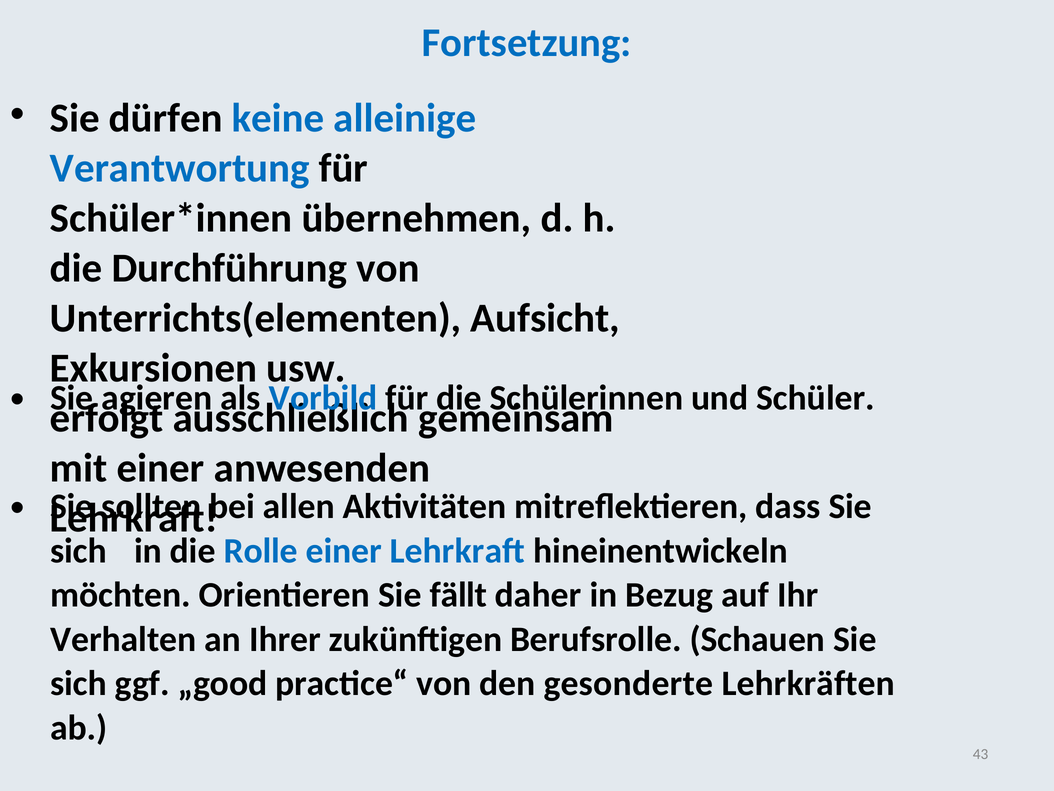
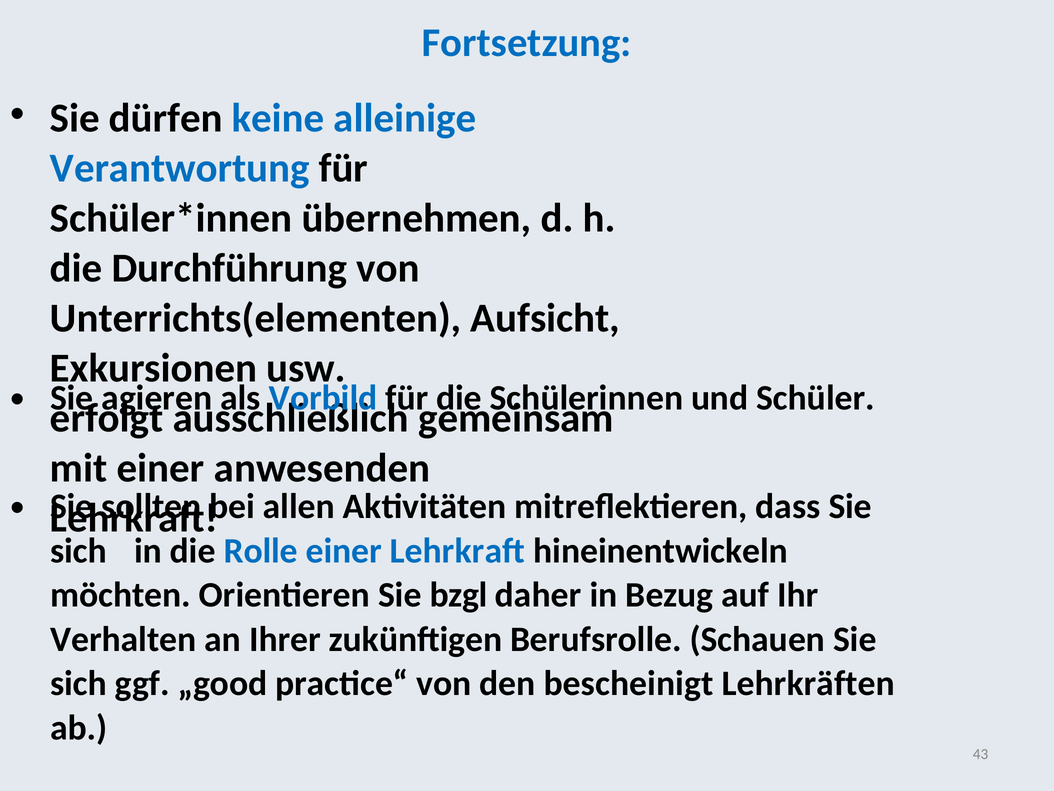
fällt: fällt -> bzgl (459, 595)
gesonderte: gesonderte -> bescheinigt (629, 683)
